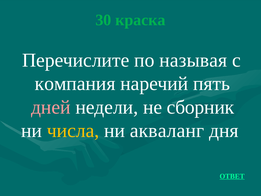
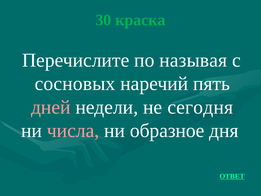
компания: компания -> сосновых (75, 84)
сборник: сборник -> сегодня (200, 107)
числа colour: yellow -> pink (73, 131)
акваланг: акваланг -> образное (167, 131)
